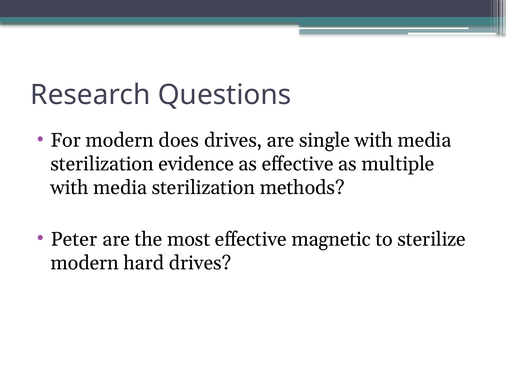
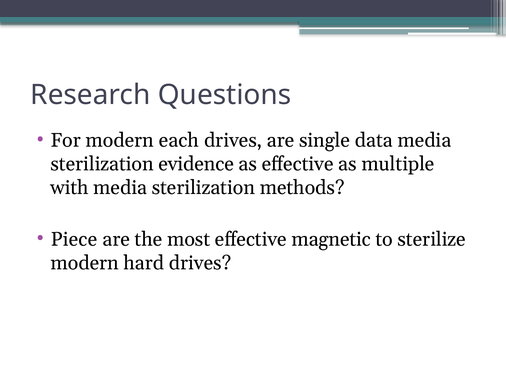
does: does -> each (179, 140)
single with: with -> data (374, 140)
Peter: Peter -> Piece (74, 239)
